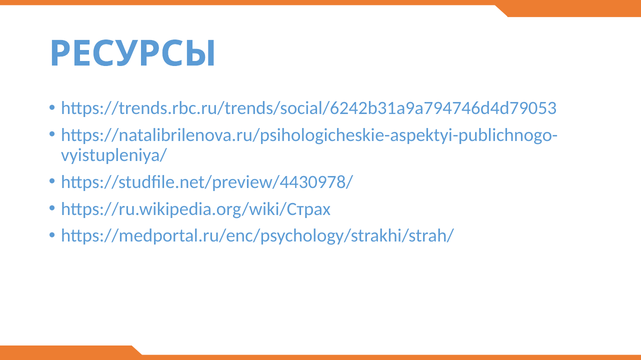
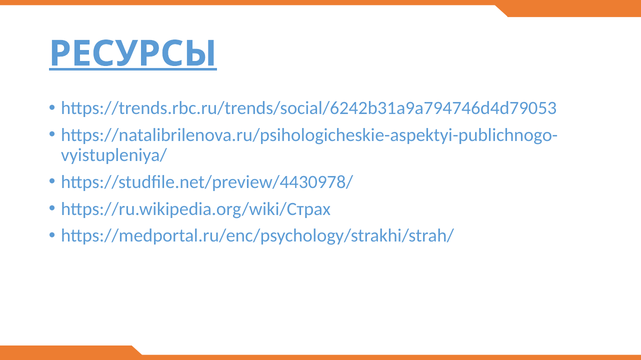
РЕСУРСЫ underline: none -> present (133, 54)
